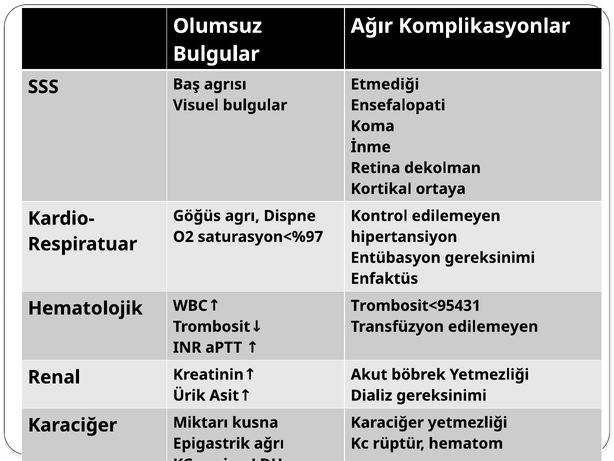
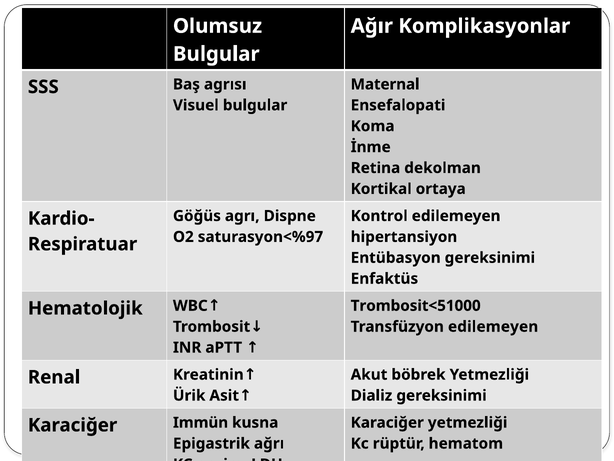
Etmediği: Etmediği -> Maternal (385, 84)
Trombosit<95431: Trombosit<95431 -> Trombosit<51000 (416, 305)
Miktarı: Miktarı -> Immün (201, 422)
